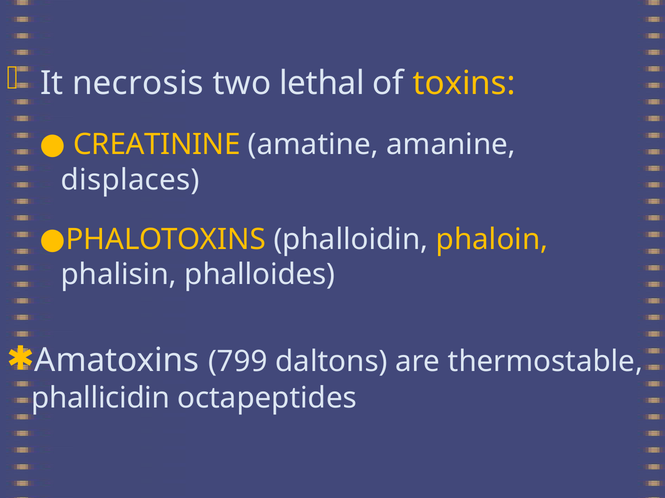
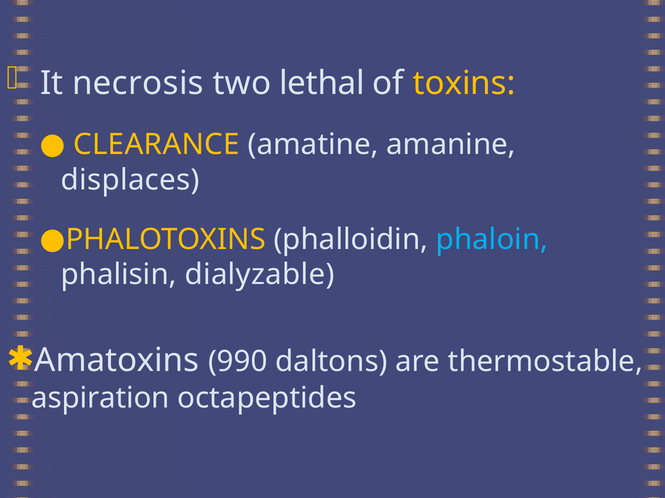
CREATININE: CREATININE -> CLEARANCE (157, 145)
phaloin colour: yellow -> light blue (492, 240)
phalloides: phalloides -> dialyzable (260, 275)
799: 799 -> 990 (238, 362)
phallicidin: phallicidin -> aspiration (101, 399)
